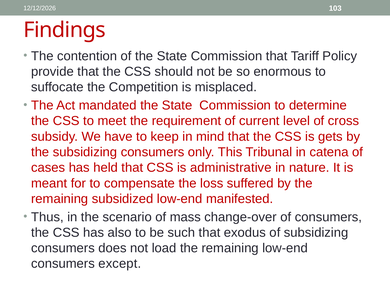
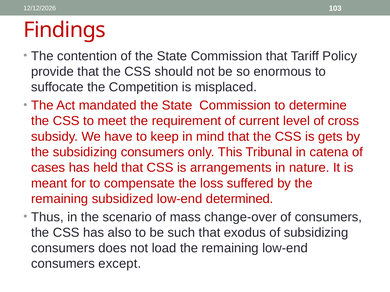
administrative: administrative -> arrangements (231, 168)
manifested: manifested -> determined (240, 199)
